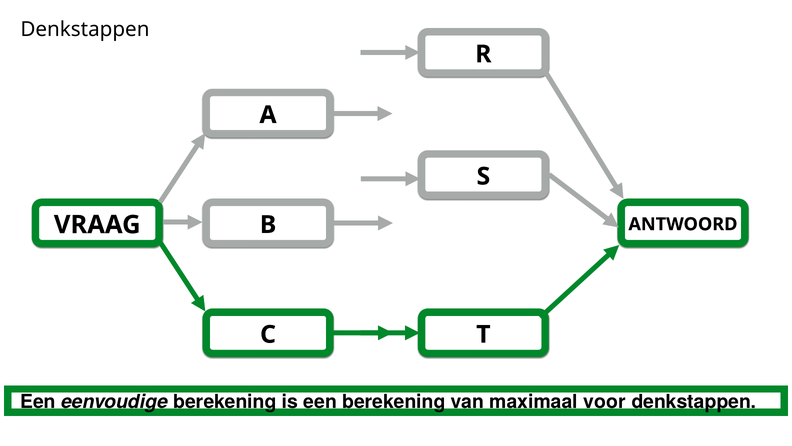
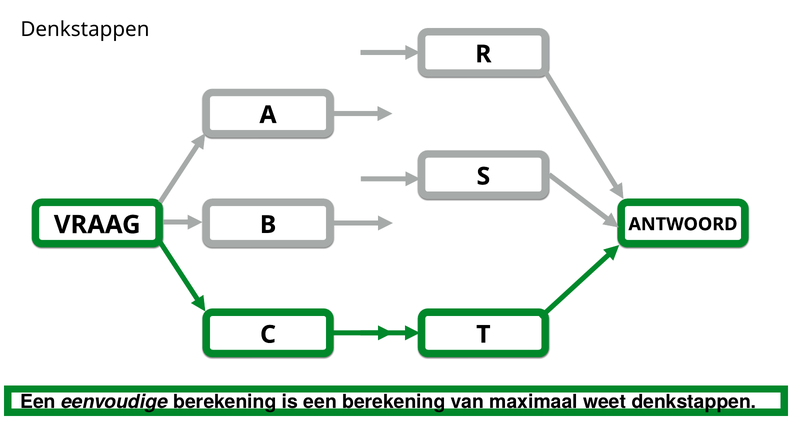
voor: voor -> weet (605, 402)
